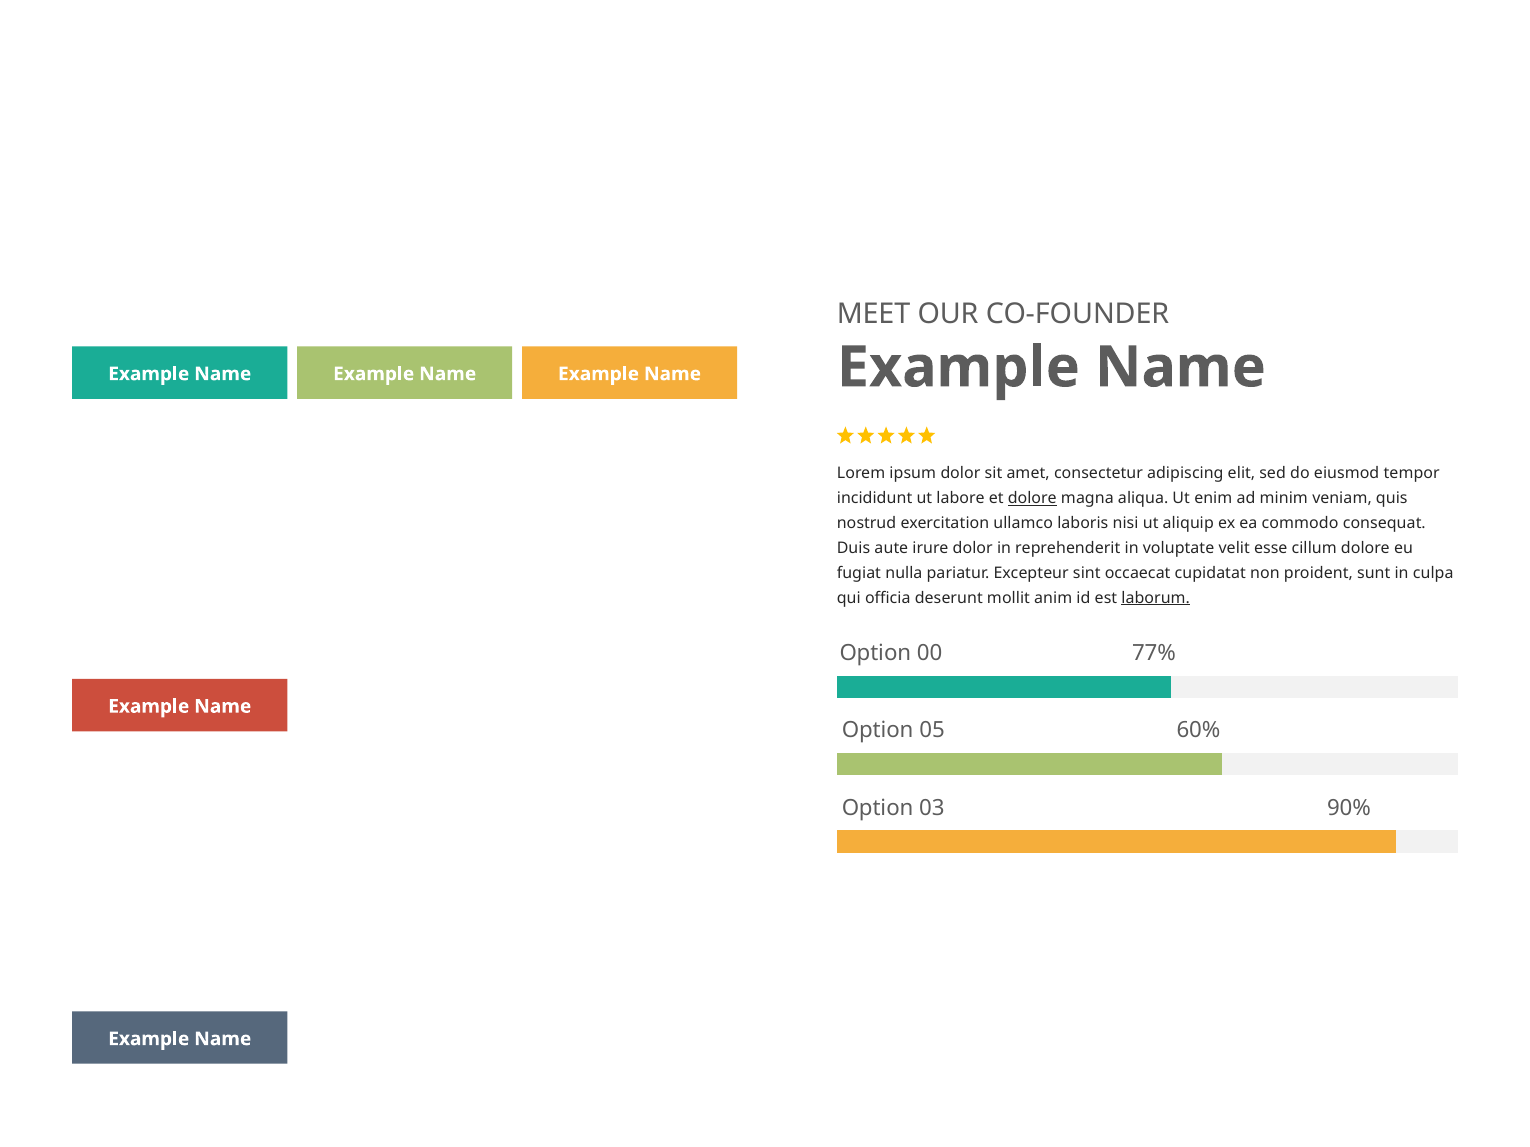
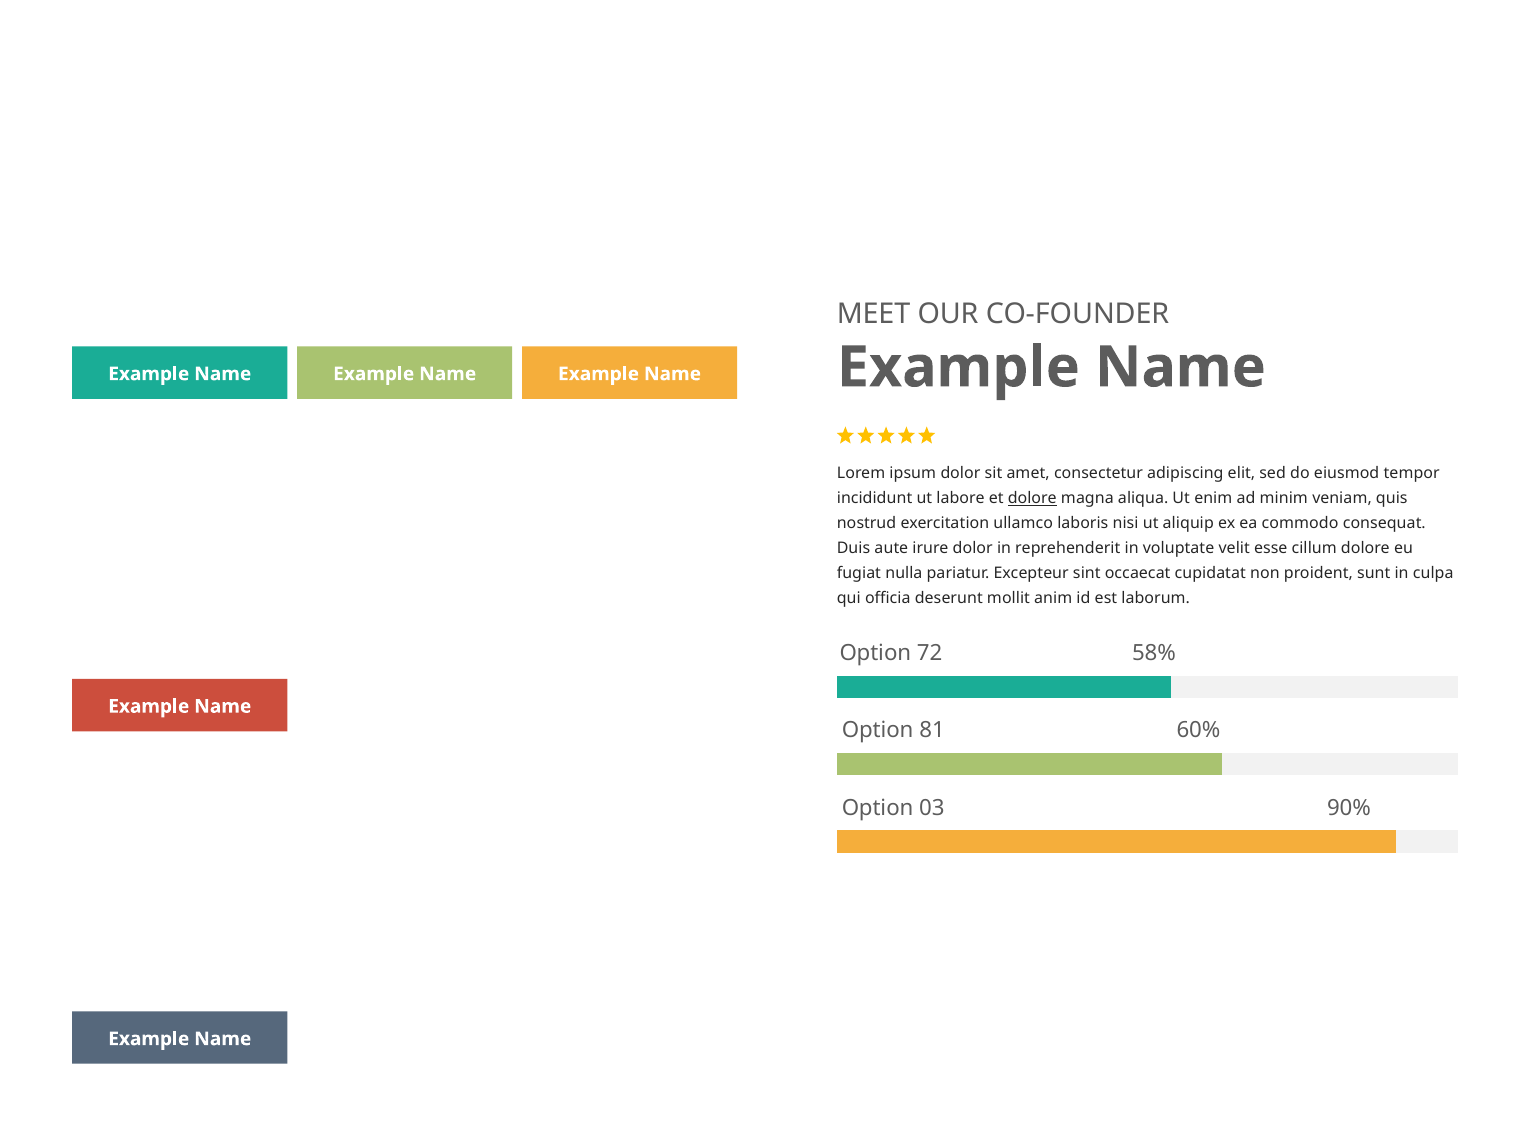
laborum underline: present -> none (1156, 598)
00: 00 -> 72 (930, 653)
77%: 77% -> 58% (1154, 653)
05: 05 -> 81 (932, 731)
